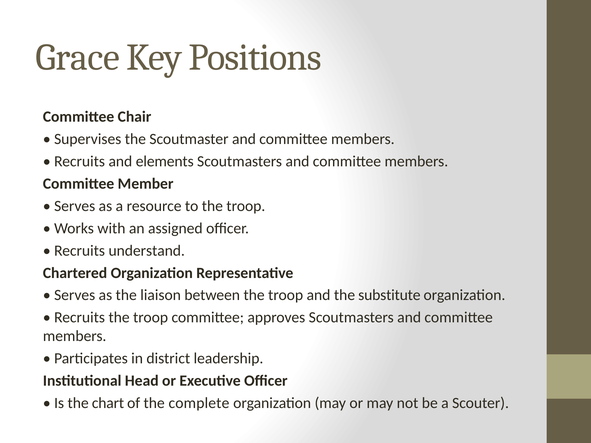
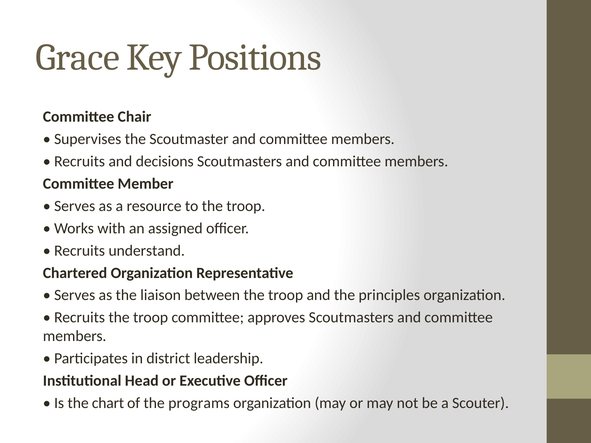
elements: elements -> decisions (165, 161)
substitute: substitute -> principles (389, 295)
complete: complete -> programs (199, 403)
